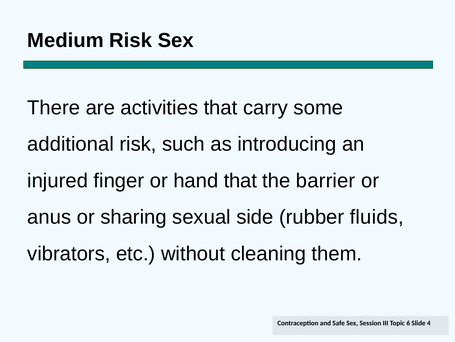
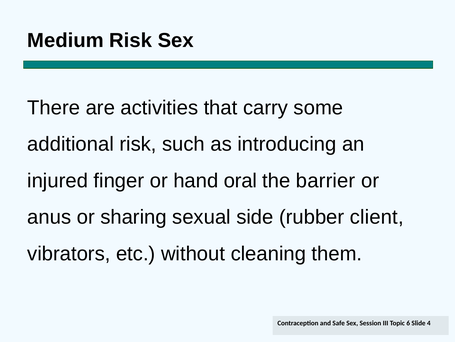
hand that: that -> oral (240, 180)
fluids: fluids -> client (377, 217)
